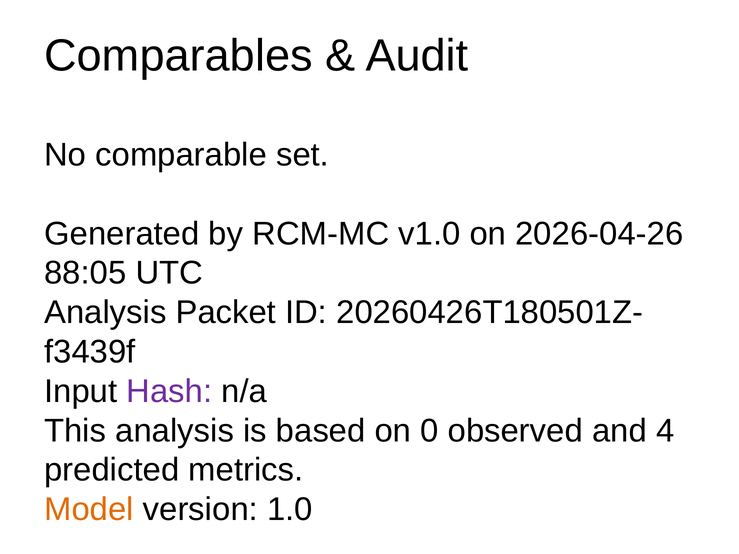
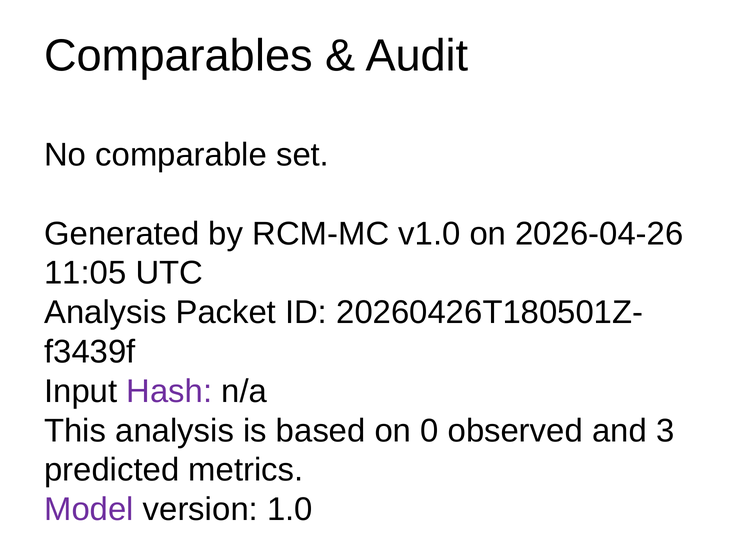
88:05: 88:05 -> 11:05 (85, 273)
4: 4 -> 3 (665, 431)
Model colour: orange -> purple (89, 510)
